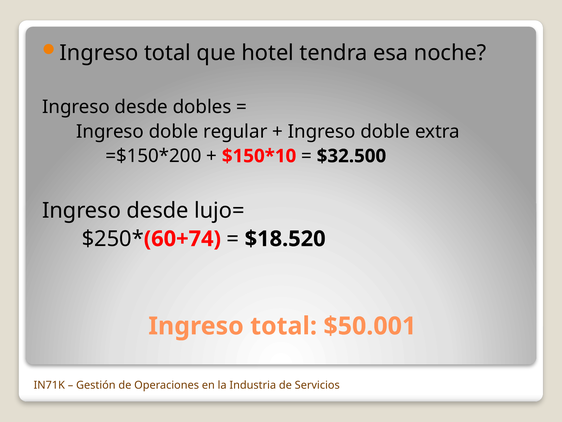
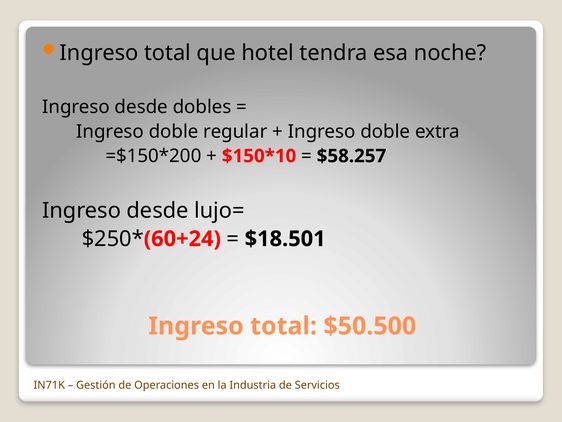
$32.500: $32.500 -> $58.257 (351, 156)
60+74: 60+74 -> 60+24 (182, 239)
$18.520: $18.520 -> $18.501 (285, 239)
$50.001: $50.001 -> $50.500 (370, 326)
